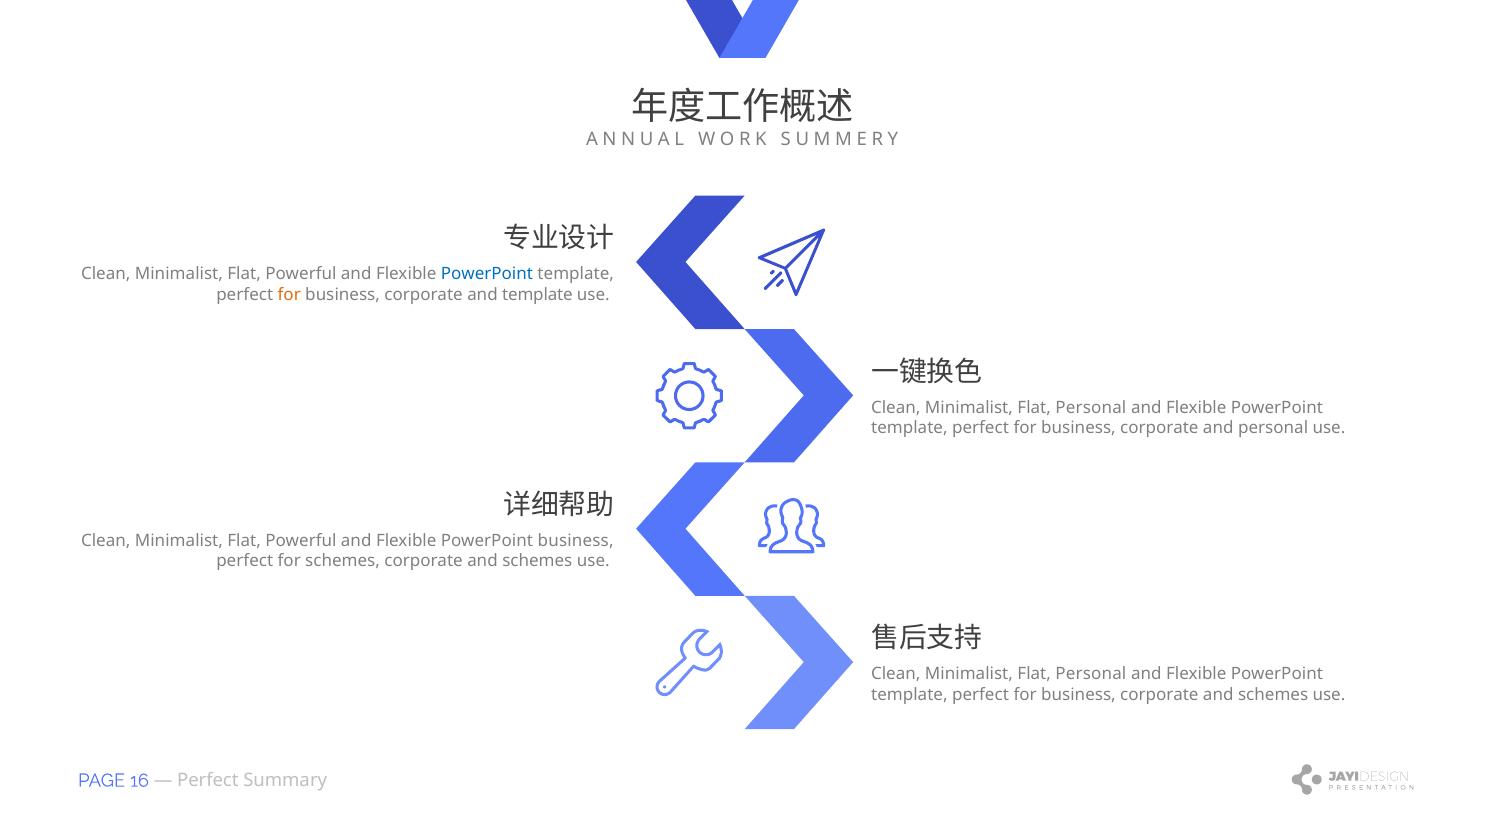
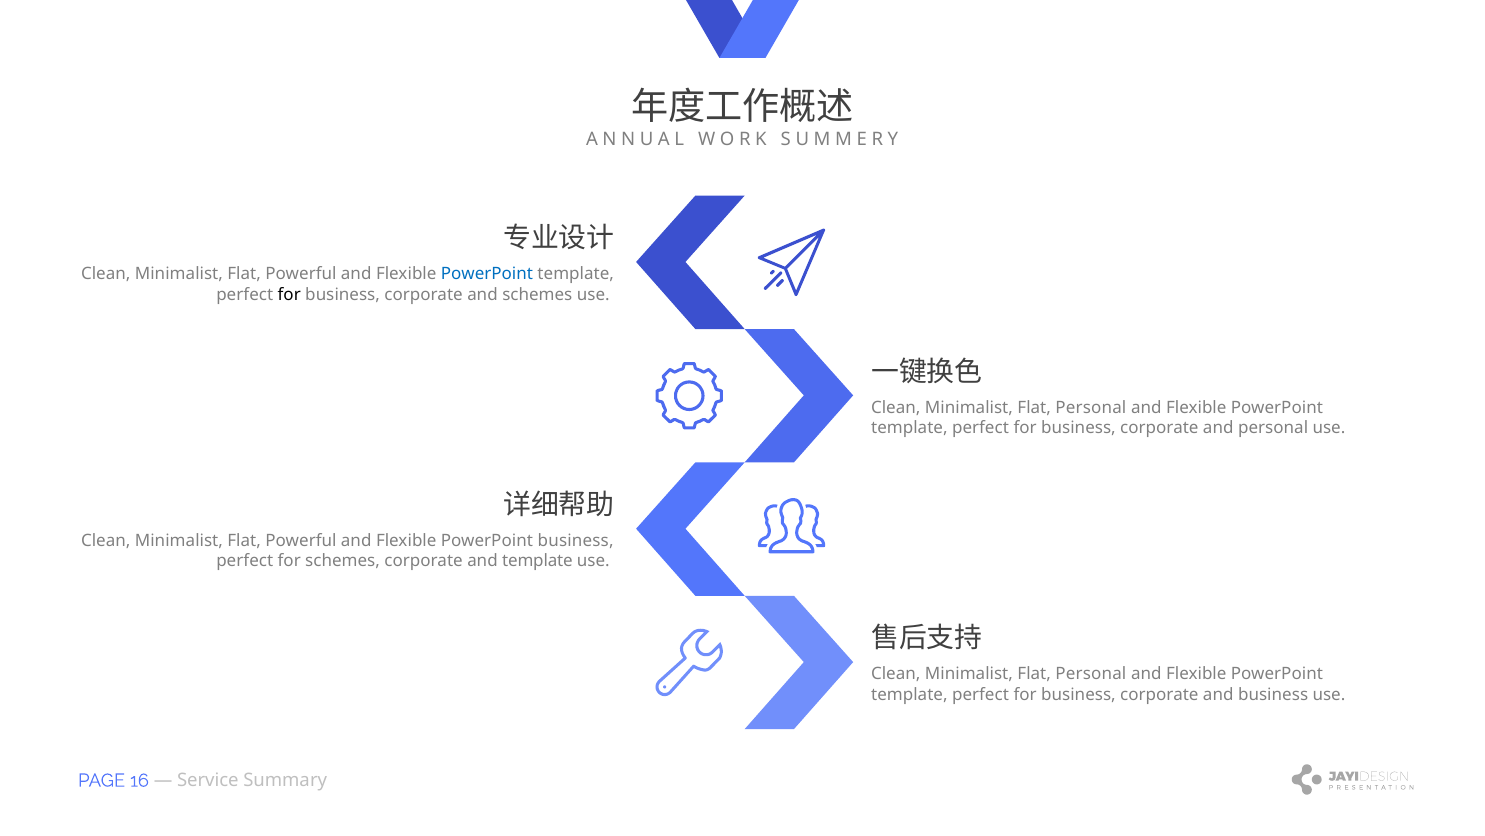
for colour: orange -> black (289, 294)
and template: template -> schemes (537, 294)
schemes: schemes -> template (537, 561)
business corporate and schemes: schemes -> business (1273, 694)
Perfect: Perfect -> Service (208, 780)
